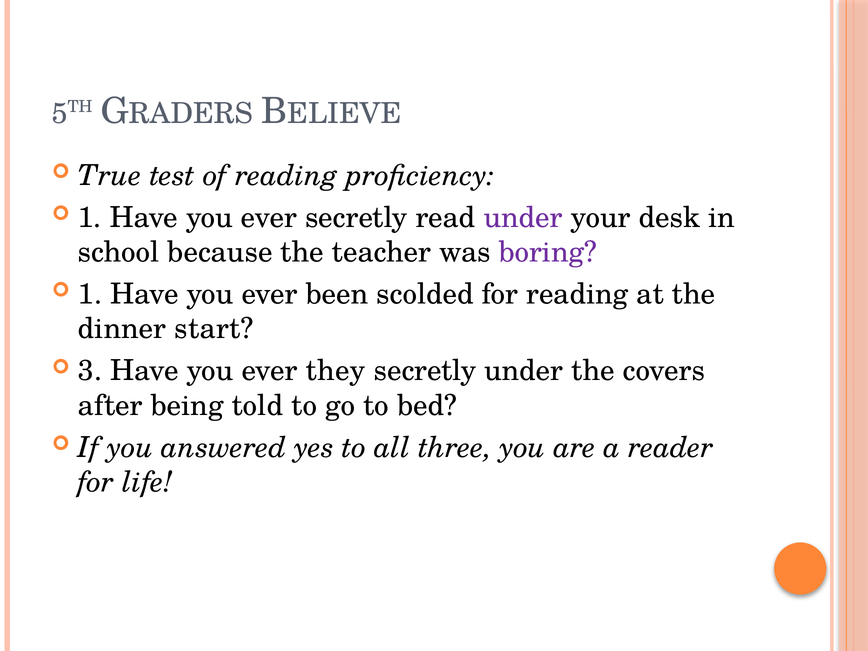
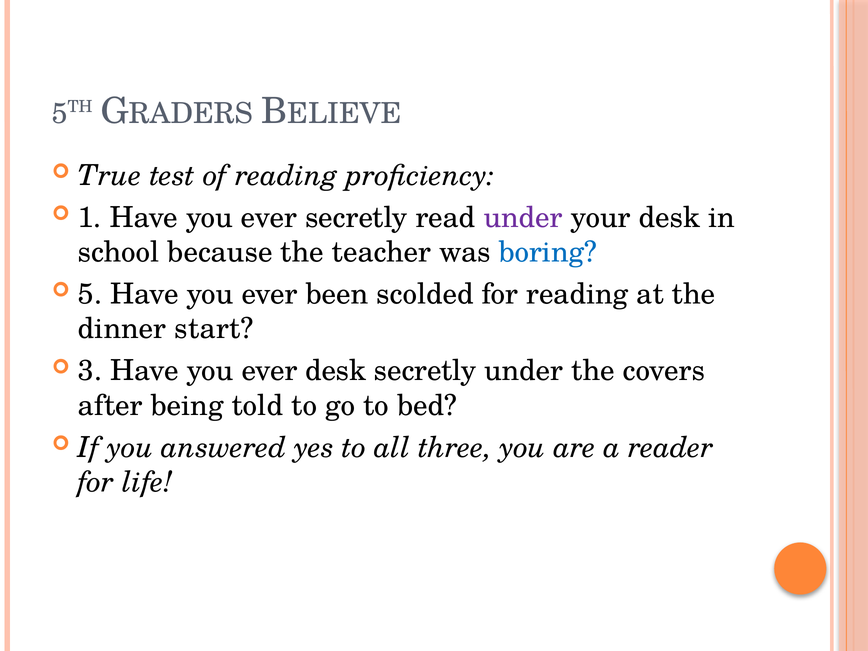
boring colour: purple -> blue (548, 252)
1: 1 -> 5 (90, 294)
ever they: they -> desk (336, 371)
